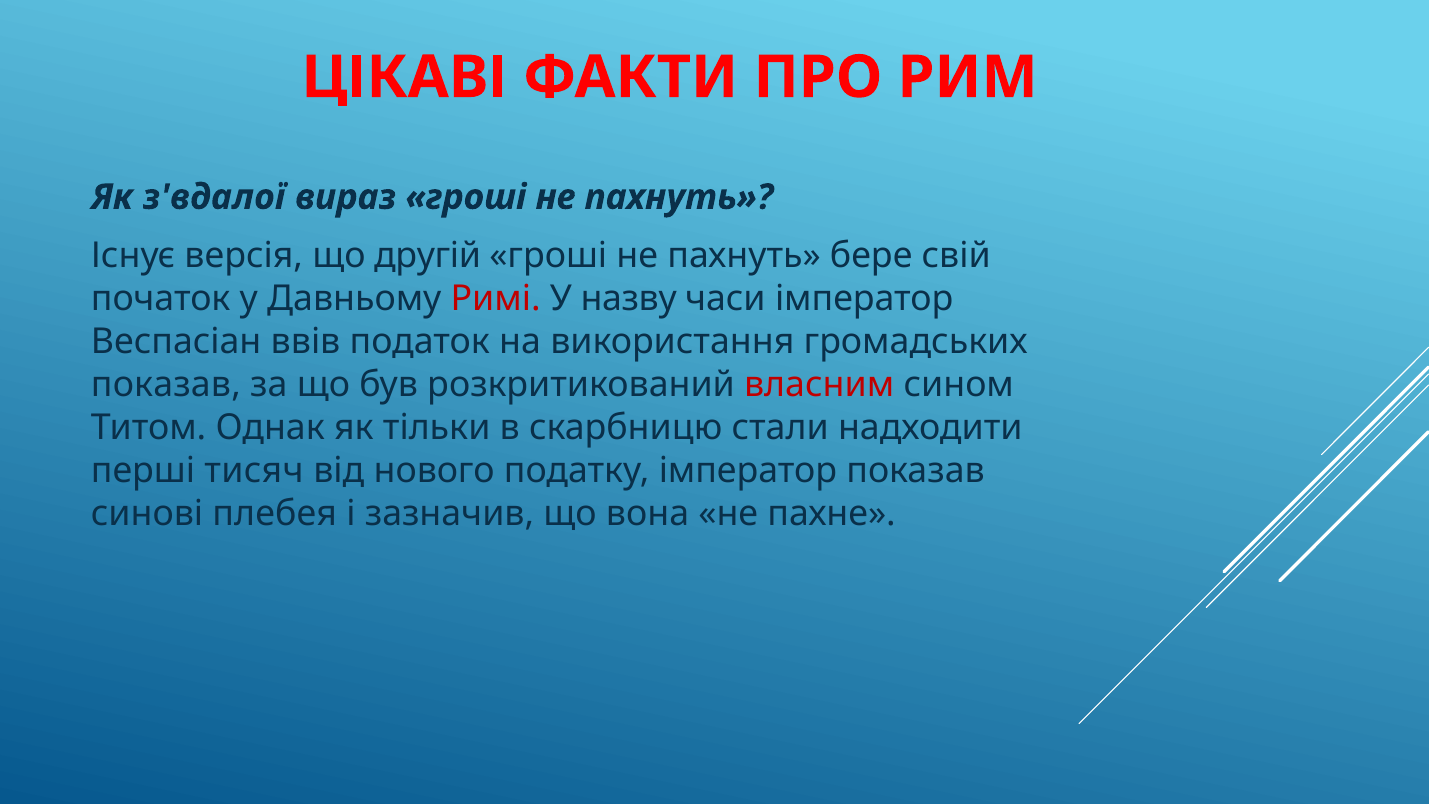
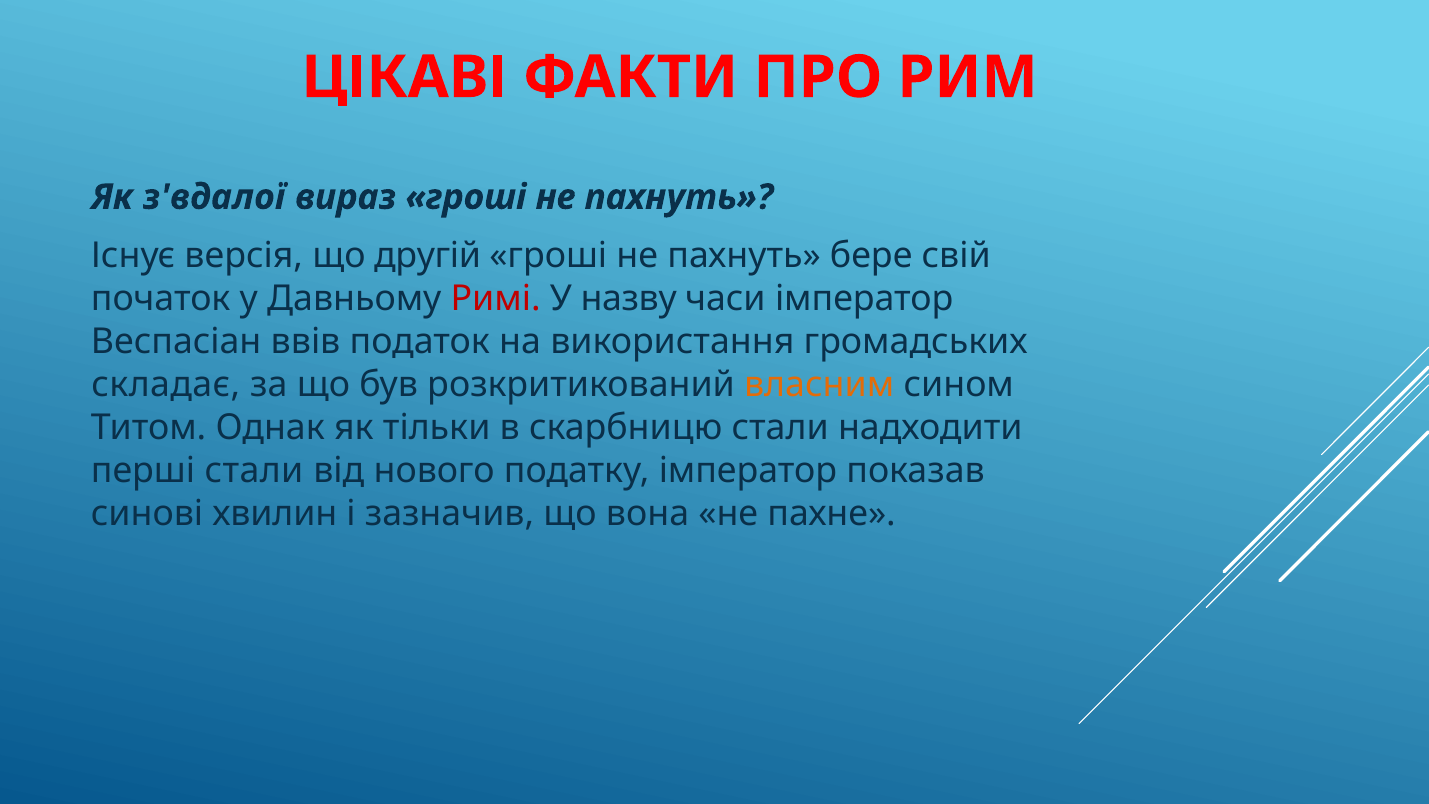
показав: показав -> складає (166, 385)
власним colour: red -> orange (819, 385)
перші тисяч: тисяч -> стали (254, 470)
плебея: плебея -> хвилин (275, 513)
